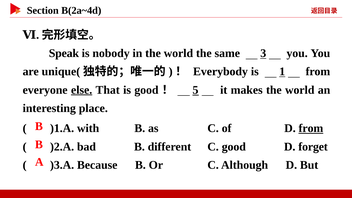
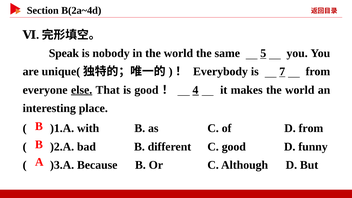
3: 3 -> 5 (263, 53)
1: 1 -> 7 (282, 72)
5: 5 -> 4 (195, 90)
from underline: present -> none (311, 128)
forget: forget -> funny (313, 147)
